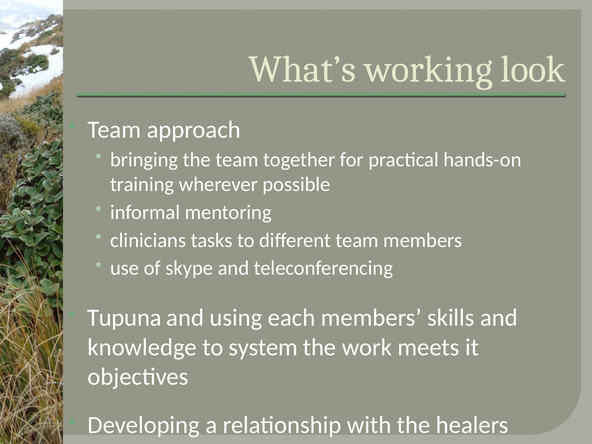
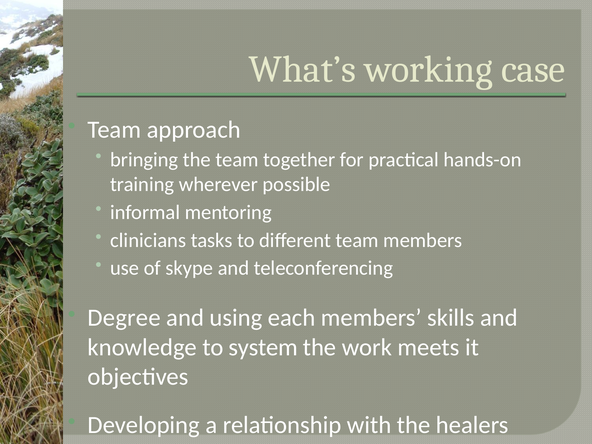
look: look -> case (533, 69)
Tupuna: Tupuna -> Degree (124, 318)
